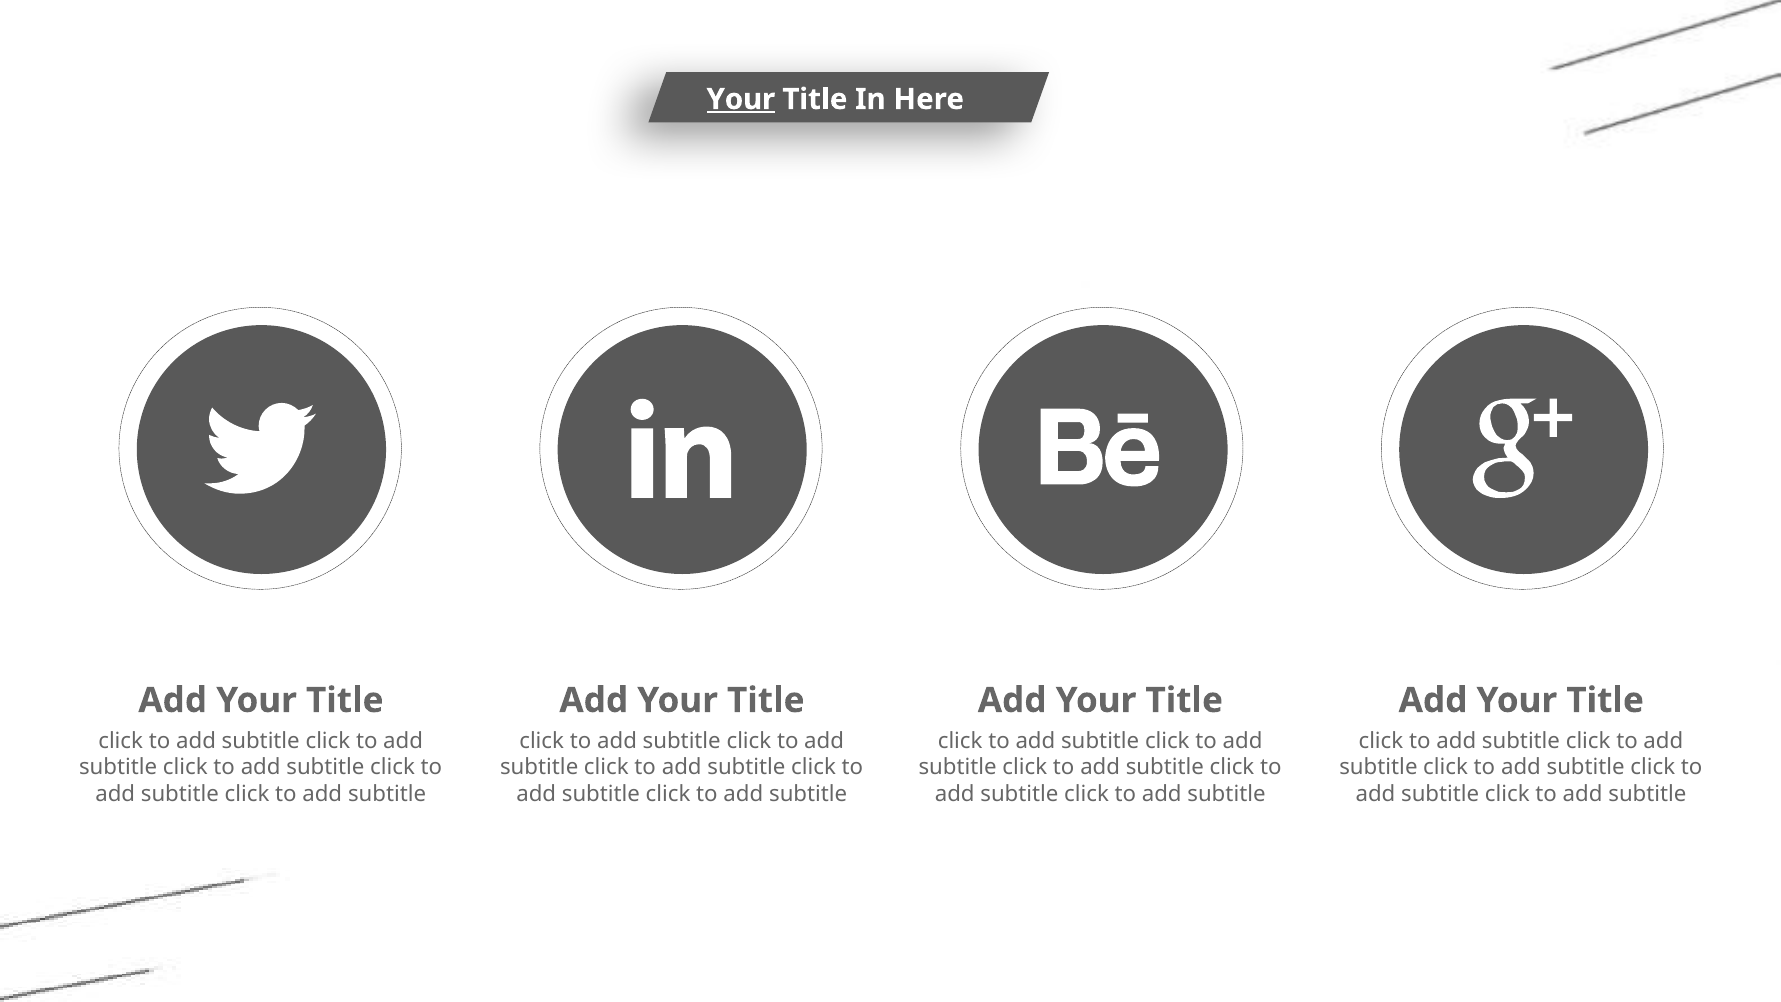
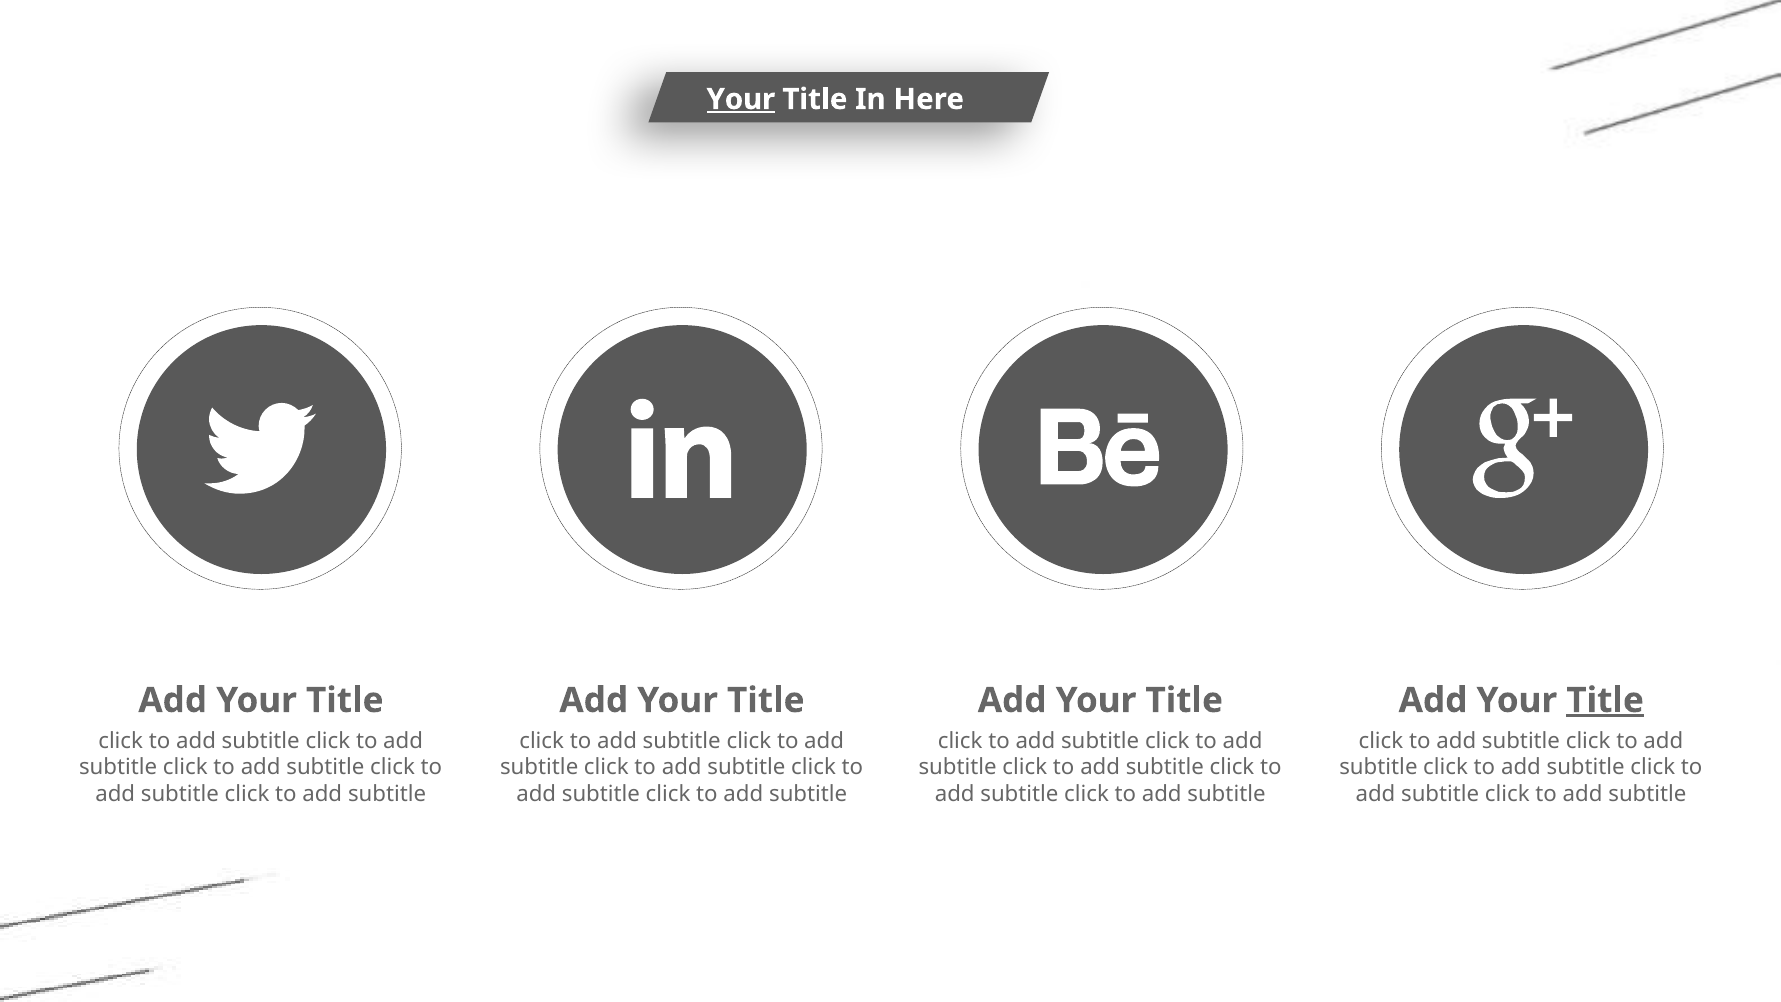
Title underline: none -> present (1605, 700)
